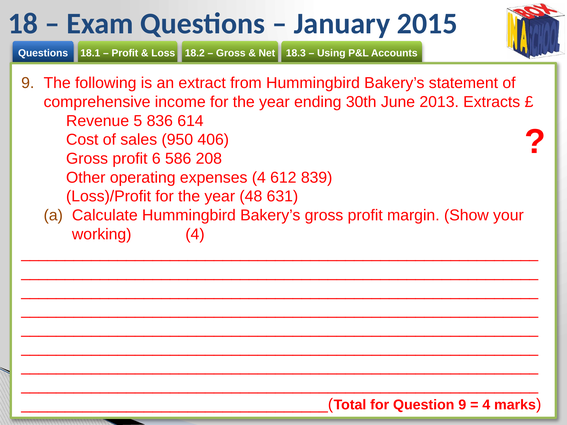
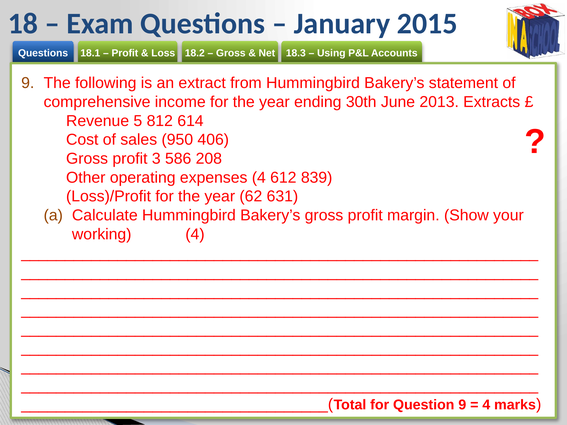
836: 836 -> 812 (160, 121)
6: 6 -> 3 (156, 159)
48: 48 -> 62 (251, 197)
